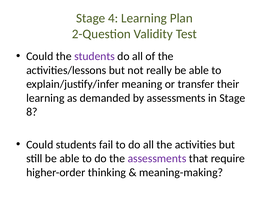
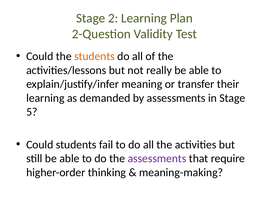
4: 4 -> 2 (113, 18)
students colour: purple -> orange (94, 56)
8: 8 -> 5 (32, 112)
